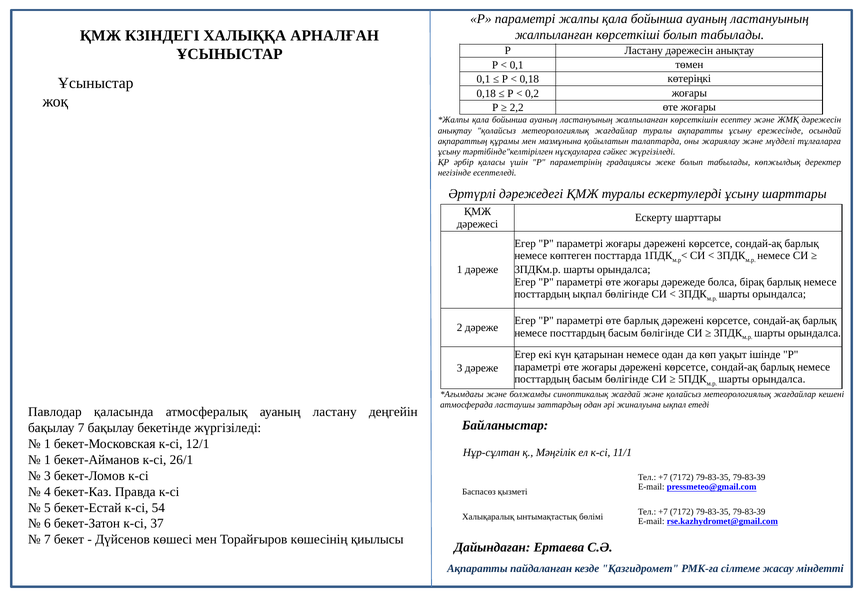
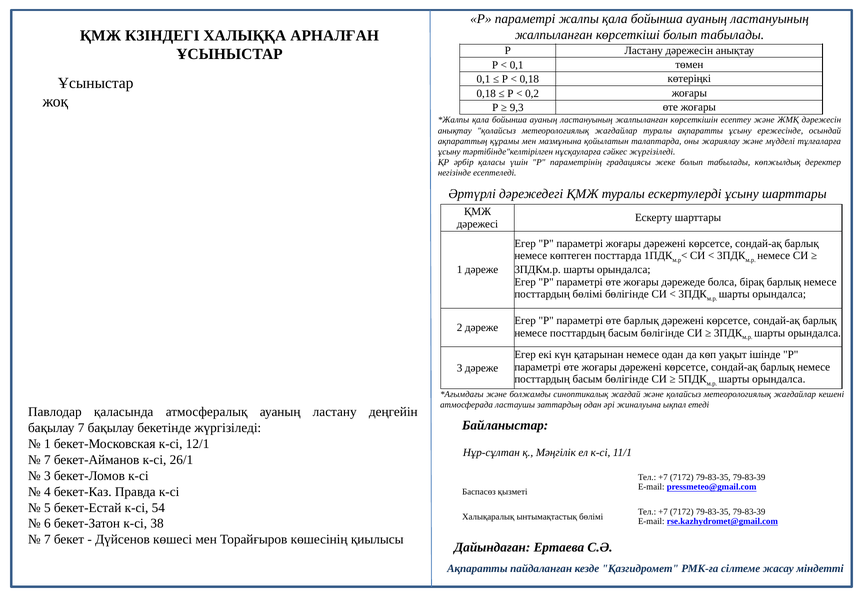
2,2: 2,2 -> 9,3 (517, 108)
посттардың ықпал: ықпал -> бөлімі (587, 294)
1: 1 -> 7 (47, 460)
37: 37 -> 38 (157, 524)
